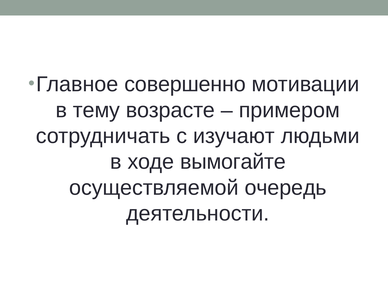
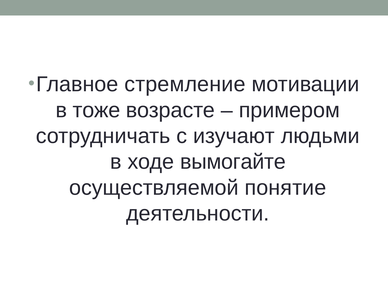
совершенно: совершенно -> стремление (185, 84)
тему: тему -> тоже (97, 110)
очередь: очередь -> понятие (285, 188)
